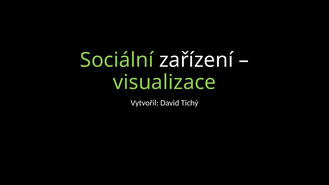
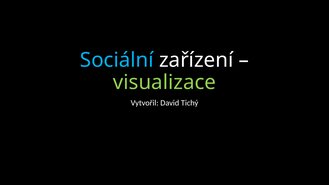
Sociální colour: light green -> light blue (117, 60)
